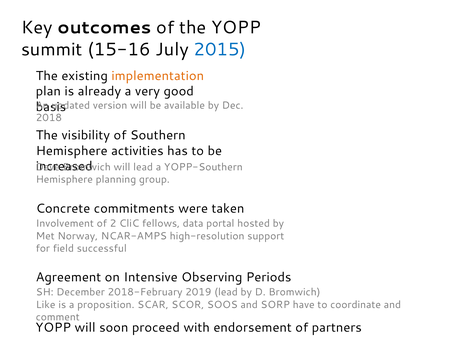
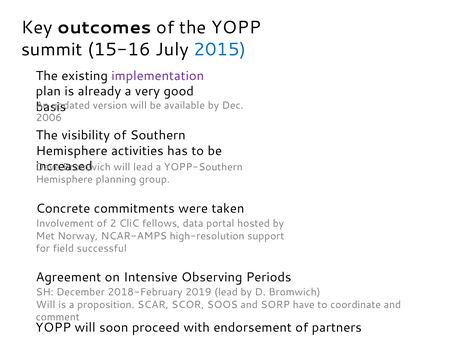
implementation colour: orange -> purple (158, 76)
2018: 2018 -> 2006 (49, 118)
Like: Like -> Will (46, 305)
